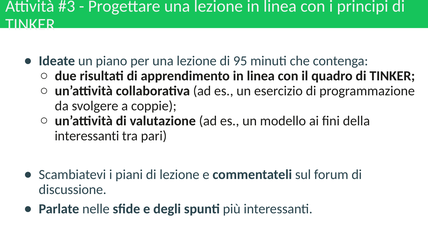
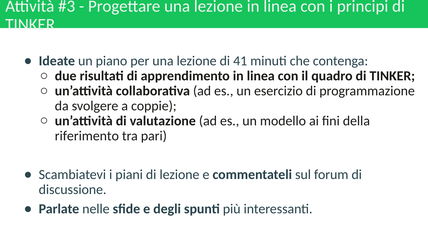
95: 95 -> 41 (240, 61)
interessanti: interessanti -> riferimento (87, 136)
